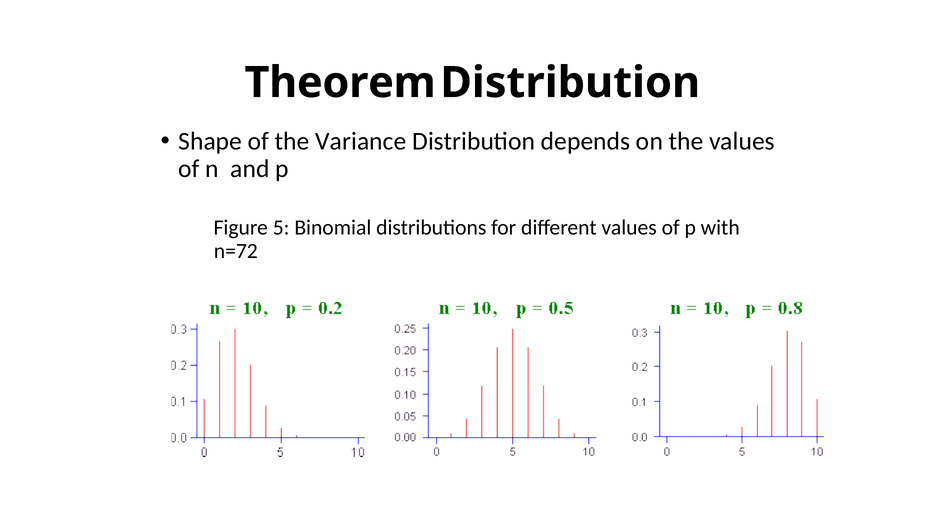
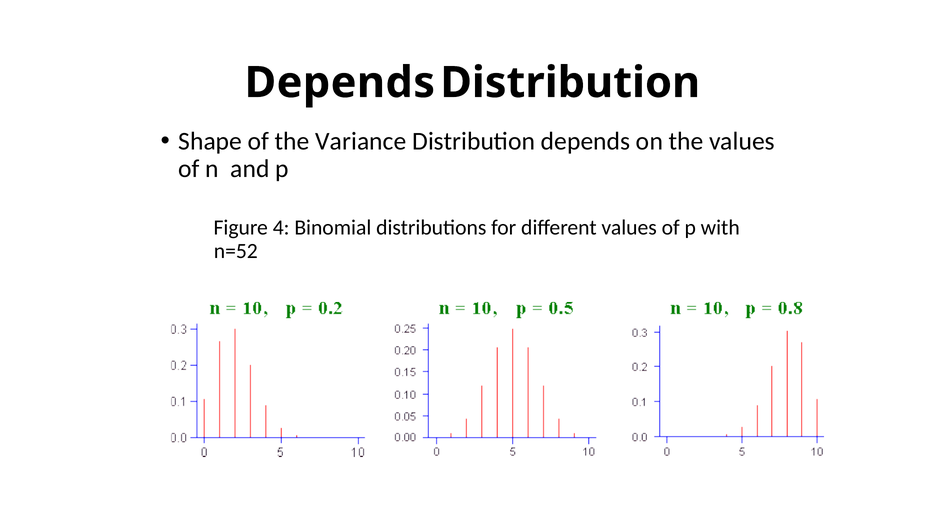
Theorem: Theorem -> Depends (340, 83)
5: 5 -> 4 (281, 228)
n=72: n=72 -> n=52 (236, 251)
